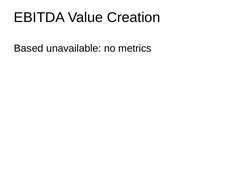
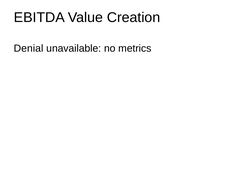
Based: Based -> Denial (29, 48)
